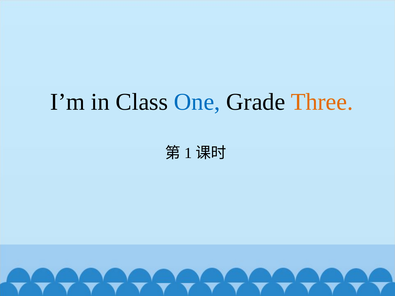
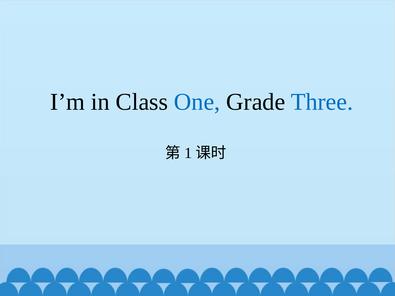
Three colour: orange -> blue (322, 102)
